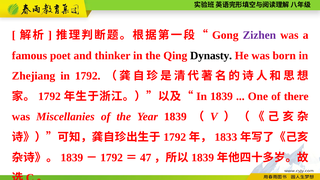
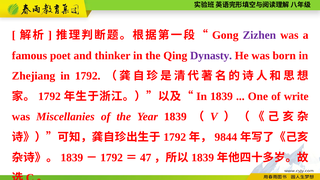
Dynasty colour: black -> purple (211, 56)
there: there -> write (296, 96)
1833: 1833 -> 9844 (226, 137)
